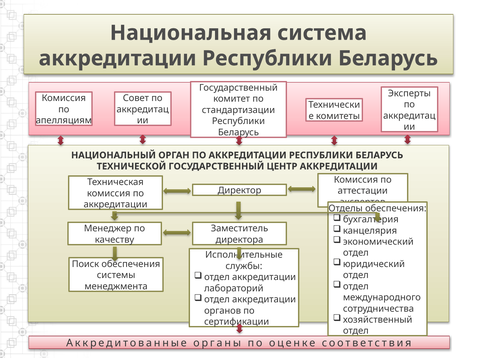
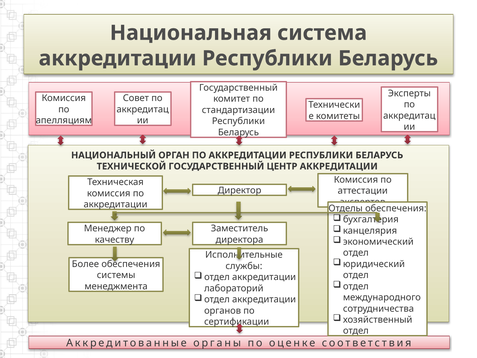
Поиск: Поиск -> Более (85, 264)
